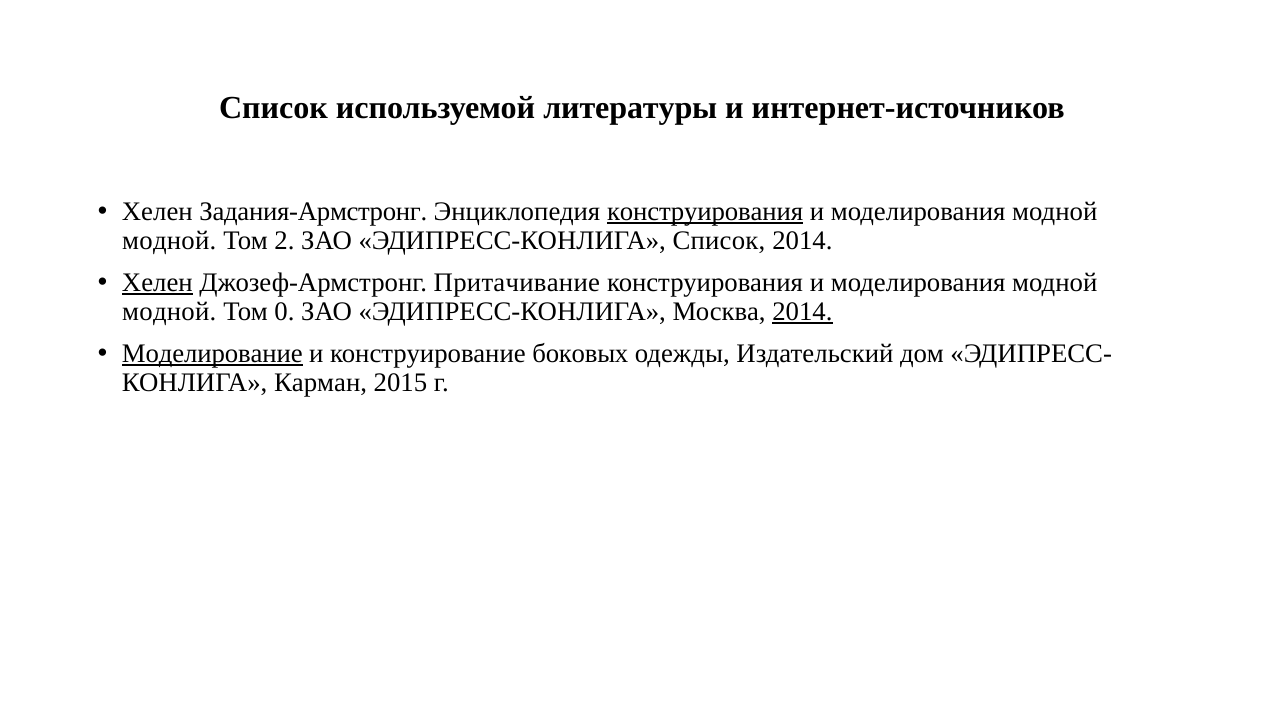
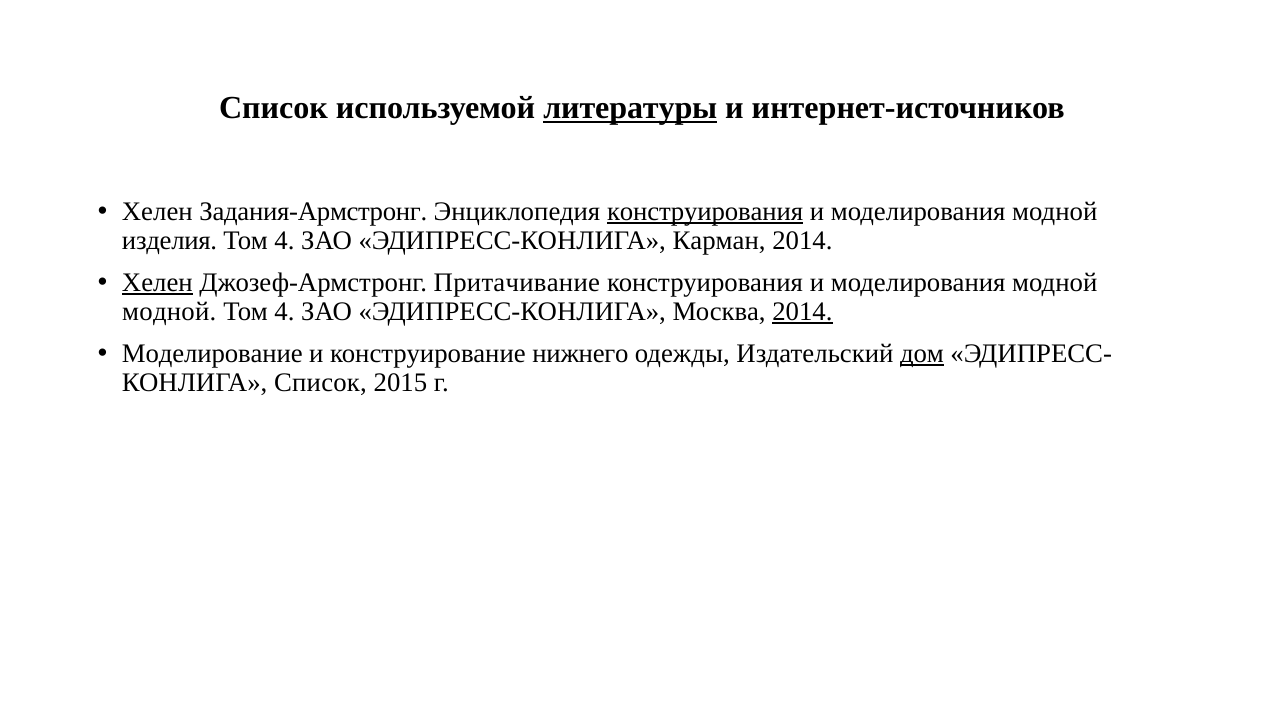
литературы underline: none -> present (630, 108)
модной: модной -> изделия (170, 240)
2: 2 -> 4 (285, 240)
ЭДИПРЕСС-КОНЛИГА Список: Список -> Карман (719, 240)
0: 0 -> 4 (285, 311)
Моделирование underline: present -> none (212, 354)
боковых: боковых -> нижнего (580, 354)
дом underline: none -> present (922, 354)
Карман: Карман -> Список (320, 383)
